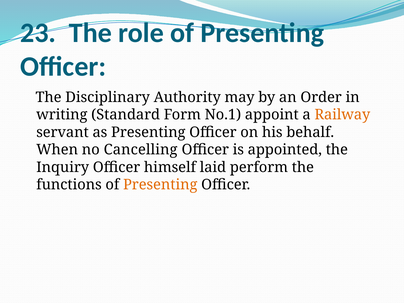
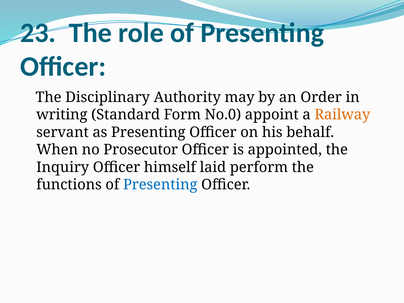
No.1: No.1 -> No.0 (223, 115)
Cancelling: Cancelling -> Prosecutor (141, 150)
Presenting colour: orange -> blue (160, 185)
